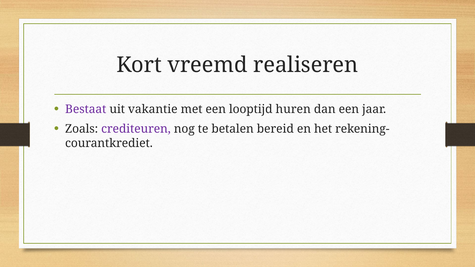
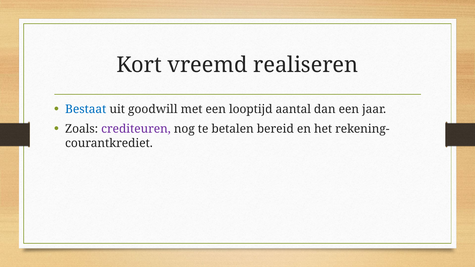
Bestaat colour: purple -> blue (86, 109)
vakantie: vakantie -> goodwill (153, 109)
huren: huren -> aantal (293, 109)
